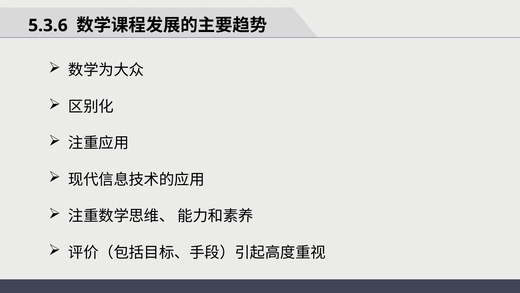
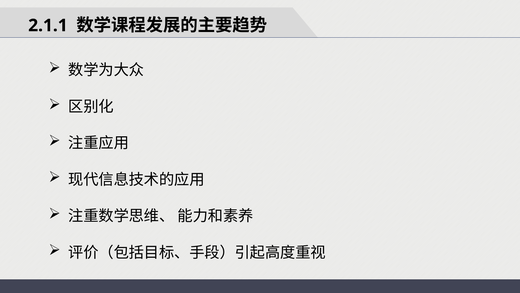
5.3.6: 5.3.6 -> 2.1.1 (48, 25)
